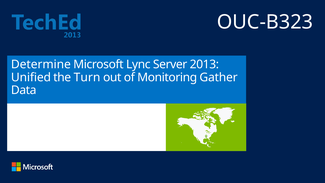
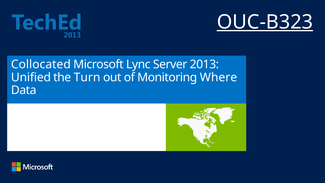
OUC-B323 underline: none -> present (265, 22)
Determine: Determine -> Collocated (41, 64)
Gather: Gather -> Where (218, 77)
